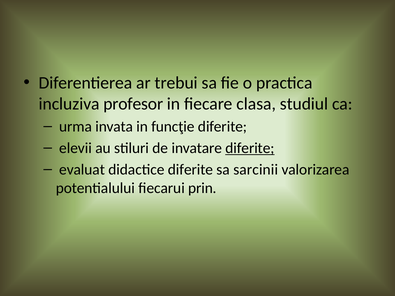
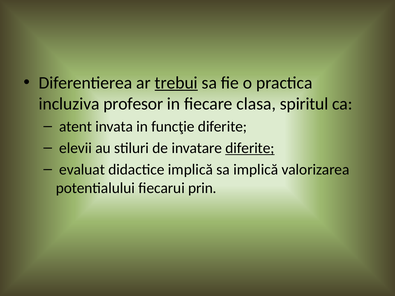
trebui underline: none -> present (176, 83)
studiul: studiul -> spiritul (304, 104)
urma: urma -> atent (76, 127)
didactice diferite: diferite -> implică (190, 170)
sa sarcinii: sarcinii -> implică (256, 170)
